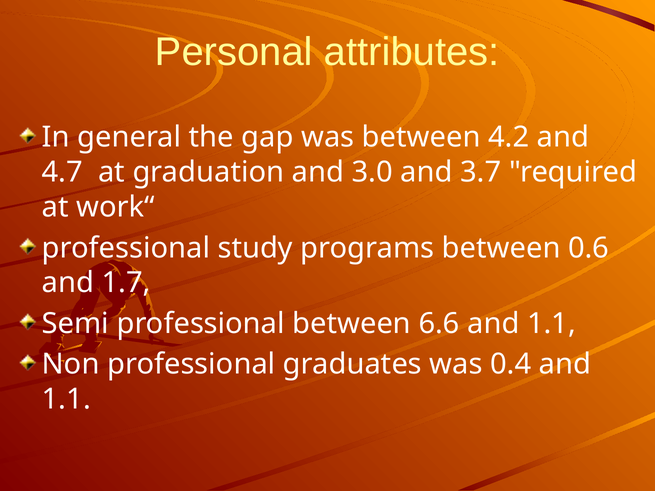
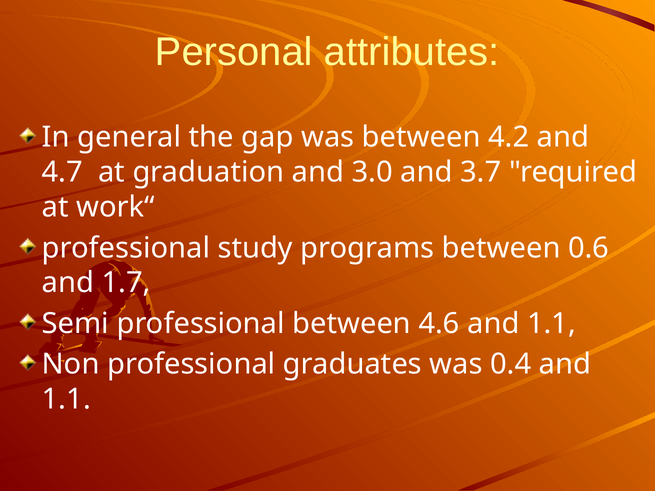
6.6: 6.6 -> 4.6 (439, 324)
